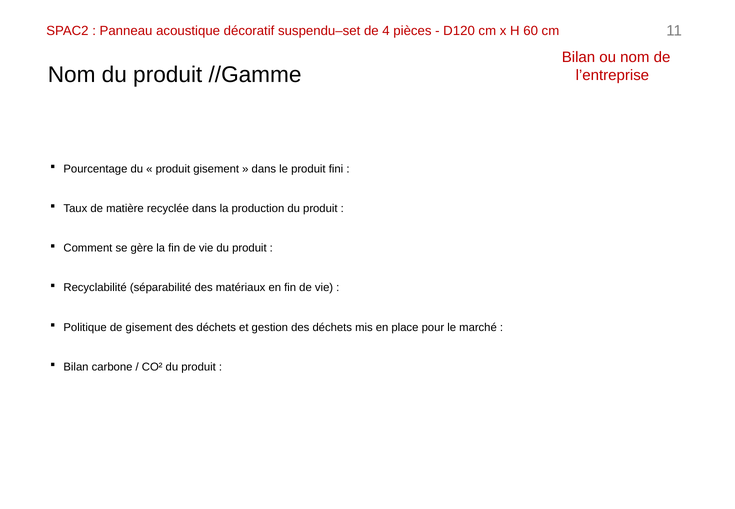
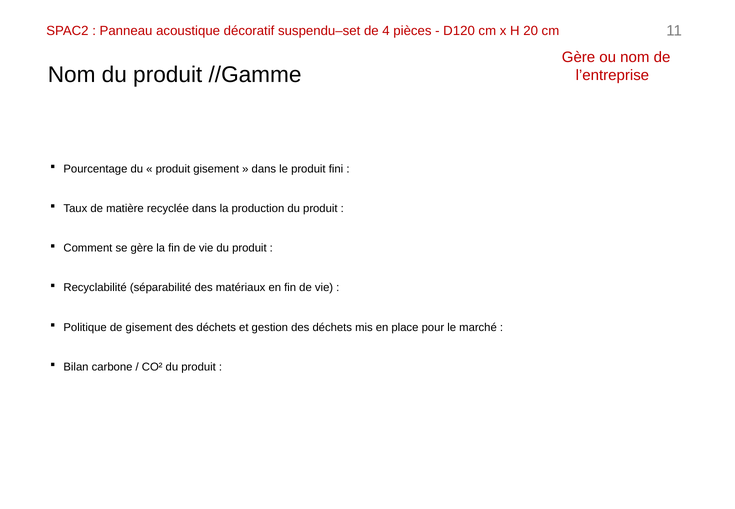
60: 60 -> 20 (531, 31)
Bilan: Bilan -> Gère (579, 57)
